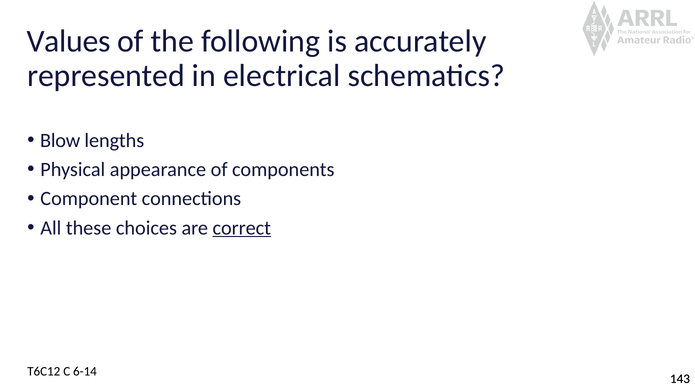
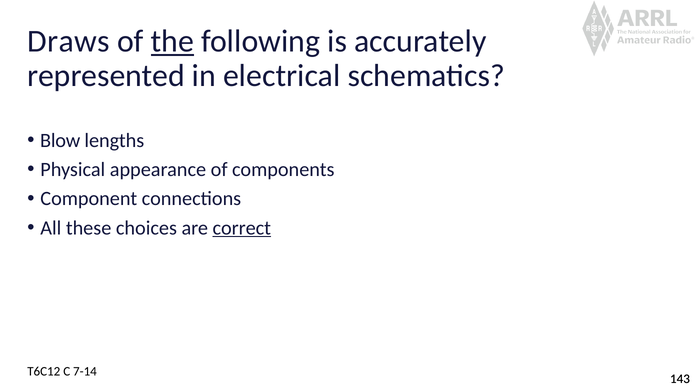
Values: Values -> Draws (68, 41)
the underline: none -> present (172, 41)
6-14: 6-14 -> 7-14 (85, 371)
